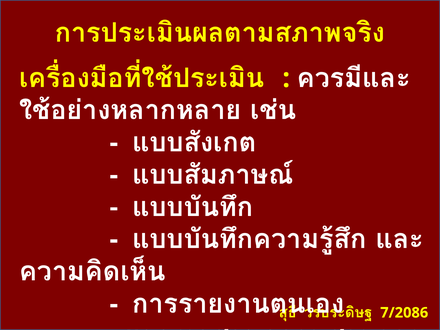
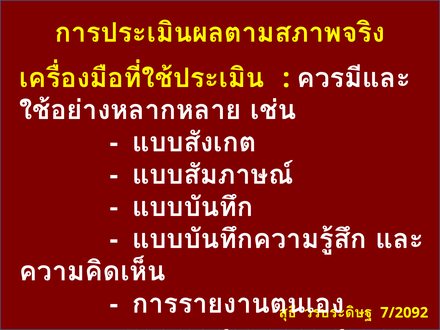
7/2086: 7/2086 -> 7/2092 (404, 313)
